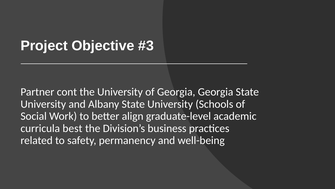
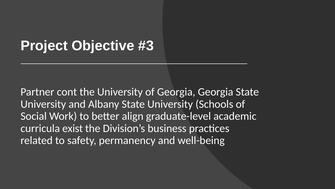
best: best -> exist (73, 128)
